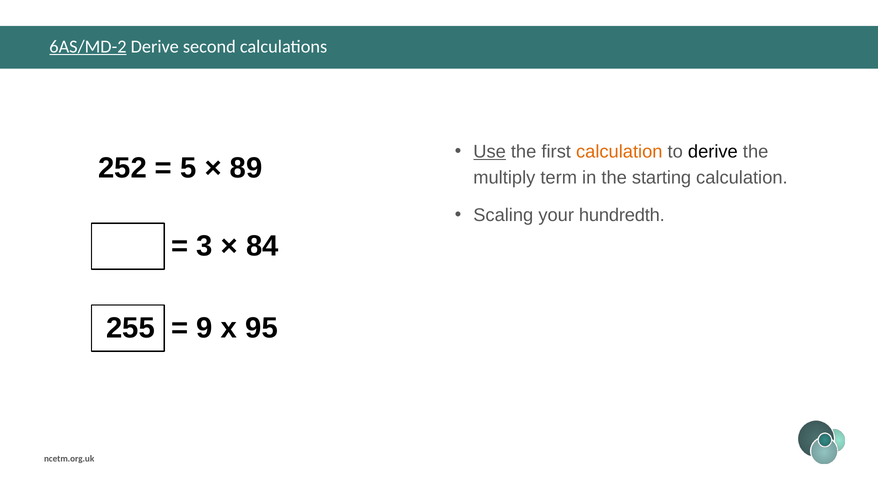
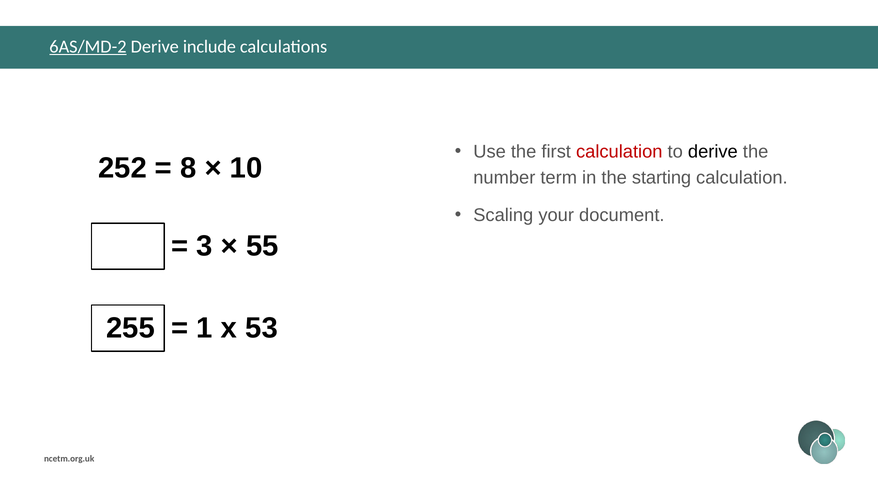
second: second -> include (209, 47)
Use underline: present -> none (490, 152)
calculation colour: orange -> red (619, 152)
5: 5 -> 8 (188, 168)
89: 89 -> 10 (246, 168)
multiply: multiply -> number (504, 178)
hundredth: hundredth -> document (622, 215)
84: 84 -> 55 (262, 246)
9: 9 -> 1 (205, 328)
95: 95 -> 53 (262, 328)
